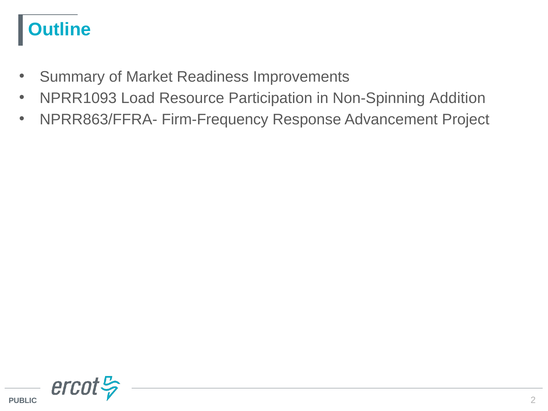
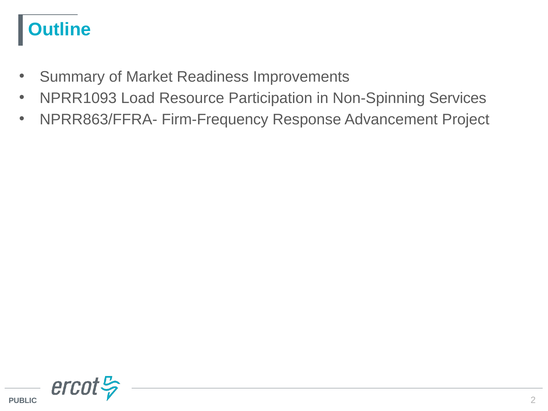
Addition: Addition -> Services (458, 98)
